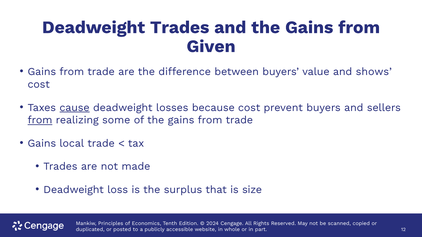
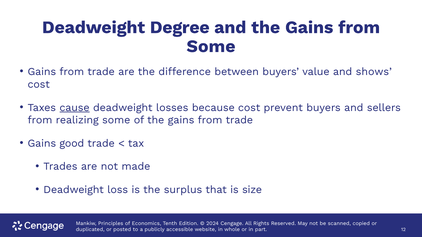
Deadweight Trades: Trades -> Degree (180, 27)
Given: Given -> Some (211, 46)
from underline: present -> none (40, 120)
local: local -> good (72, 144)
